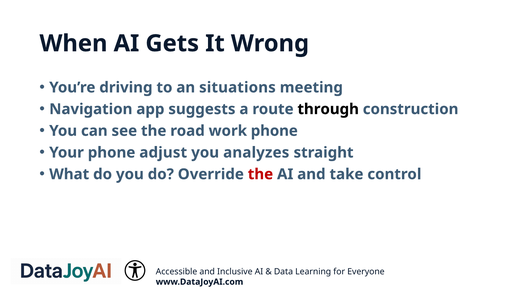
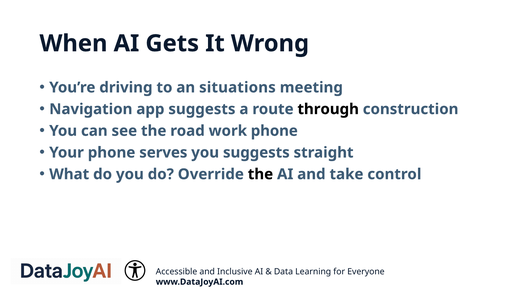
adjust: adjust -> serves (163, 153)
you analyzes: analyzes -> suggests (256, 153)
the colour: red -> black (260, 174)
